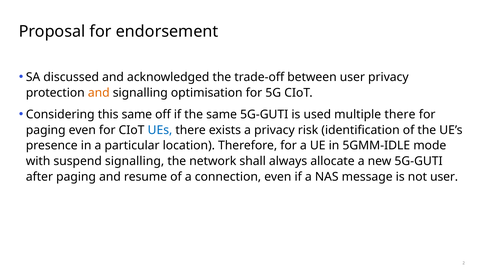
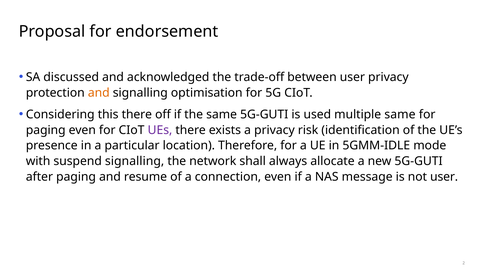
this same: same -> there (137, 114)
multiple there: there -> same (400, 114)
UEs colour: blue -> purple (160, 130)
